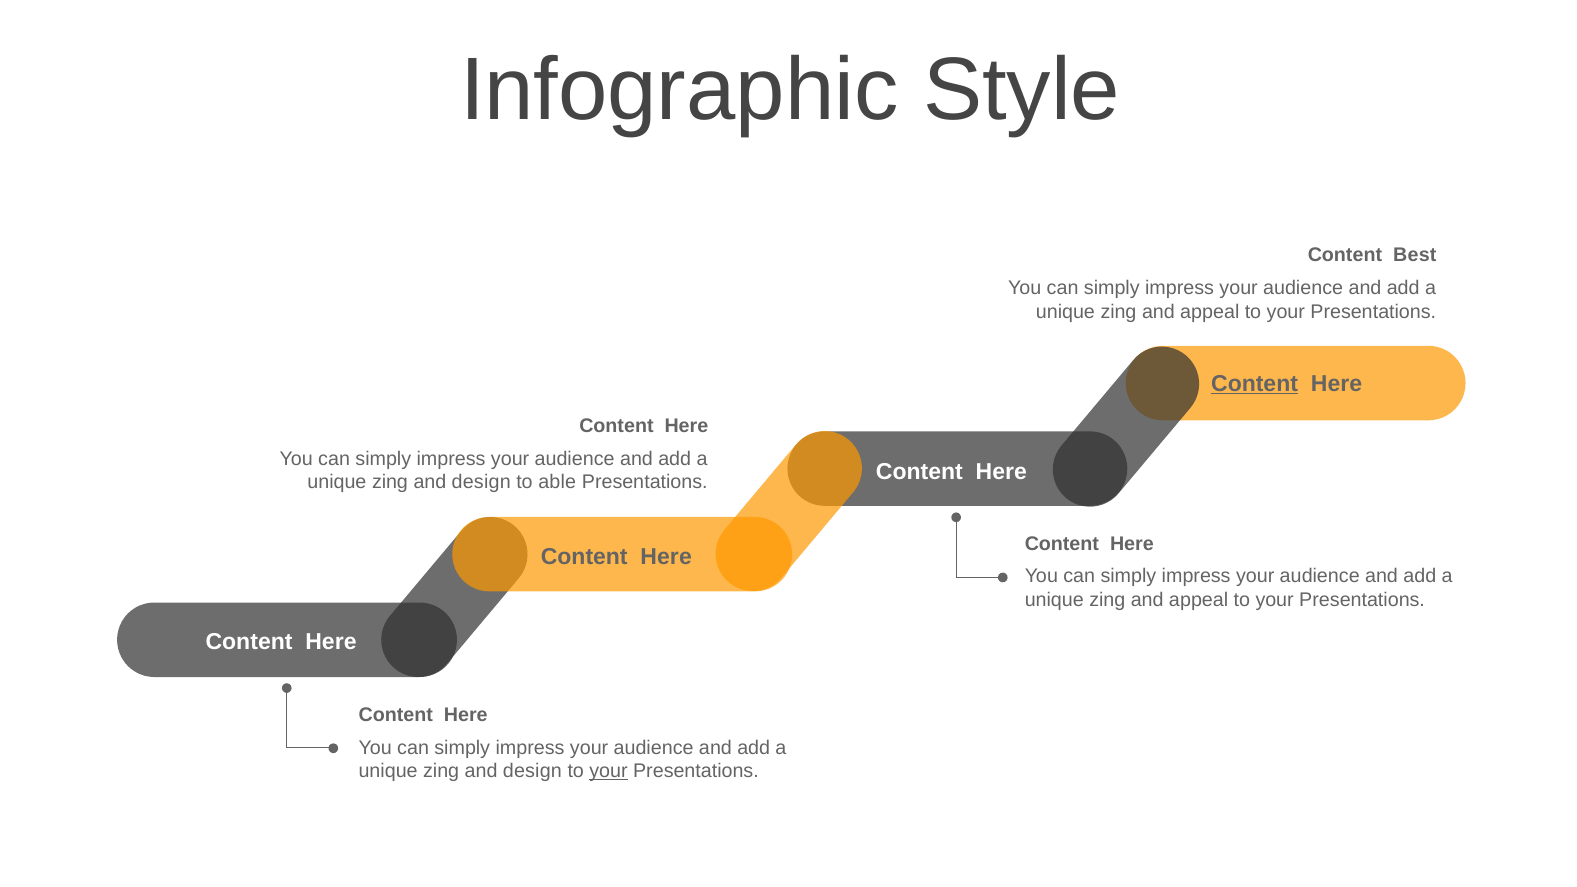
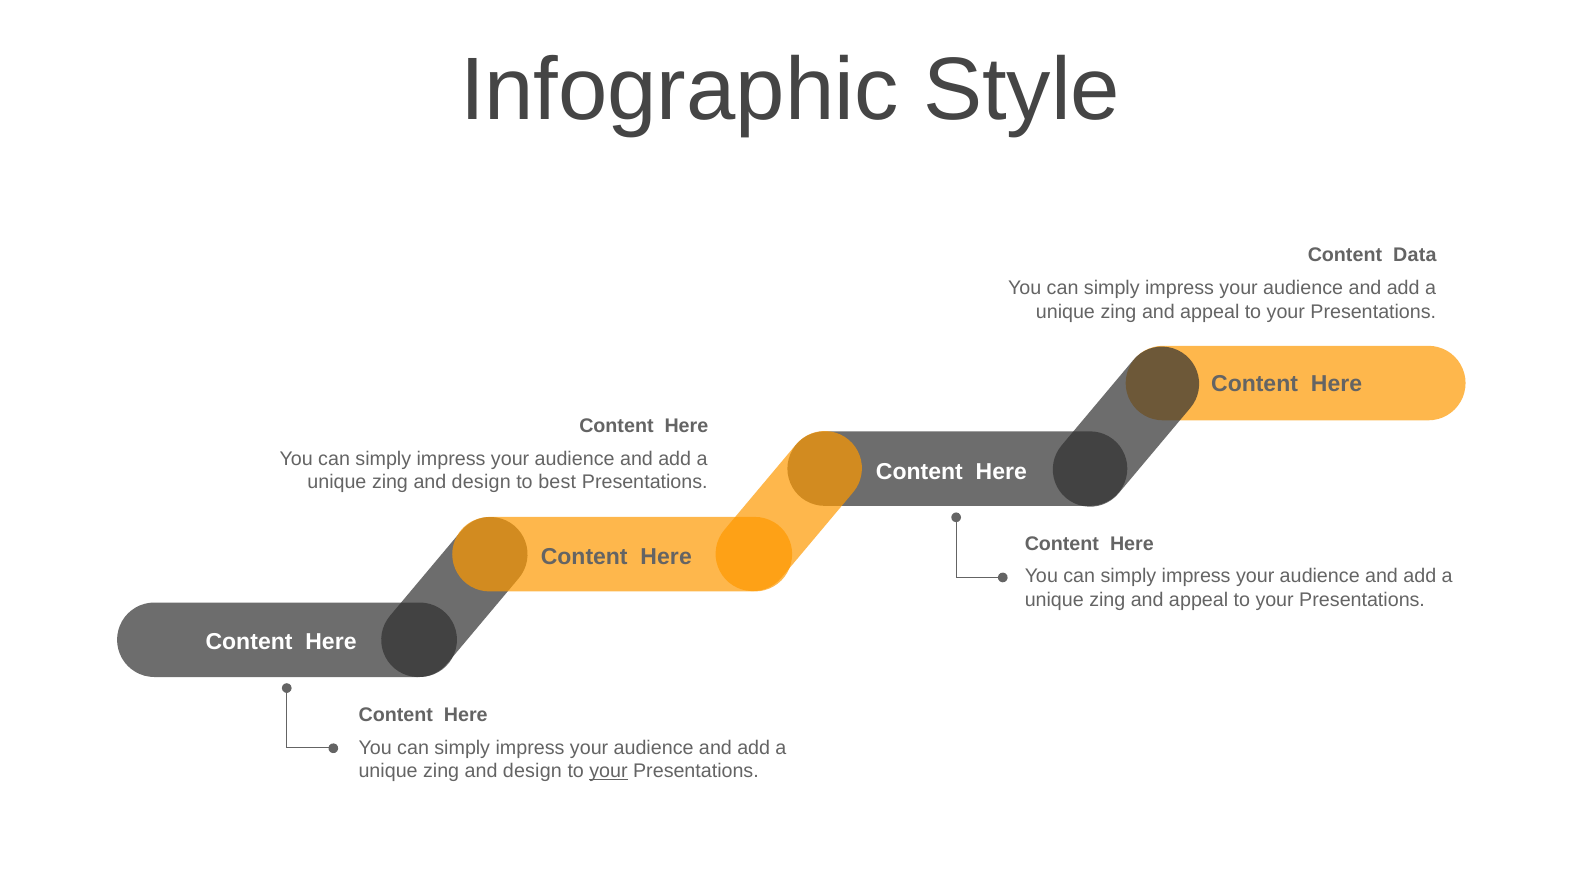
Best: Best -> Data (1415, 255)
Content underline: present -> none (1255, 384)
able: able -> best (557, 482)
